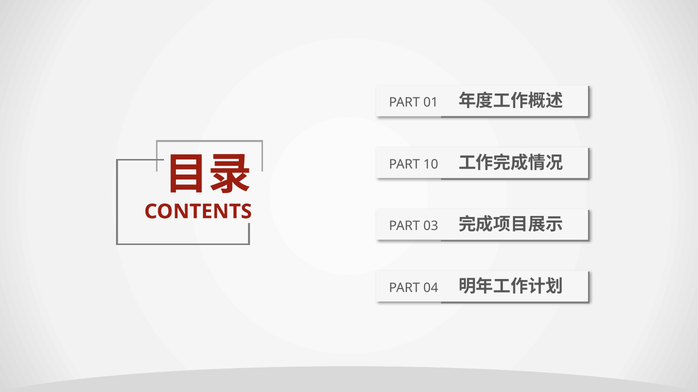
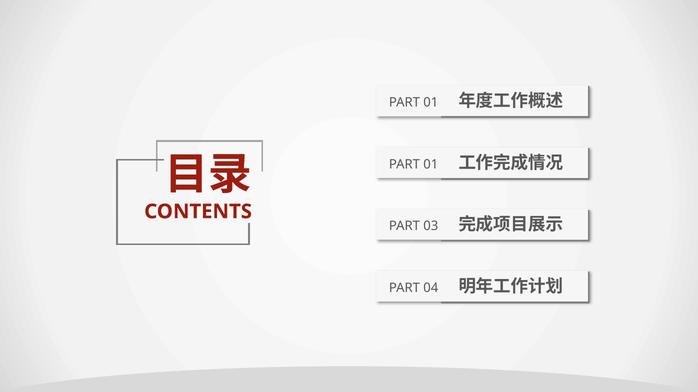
10: 10 -> 01 (431, 165)
